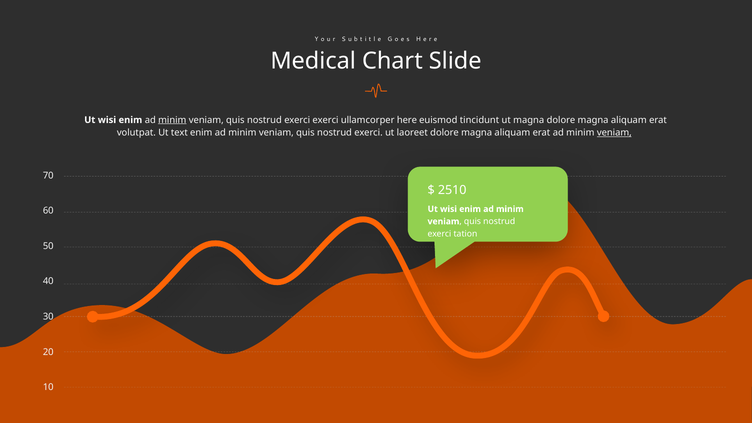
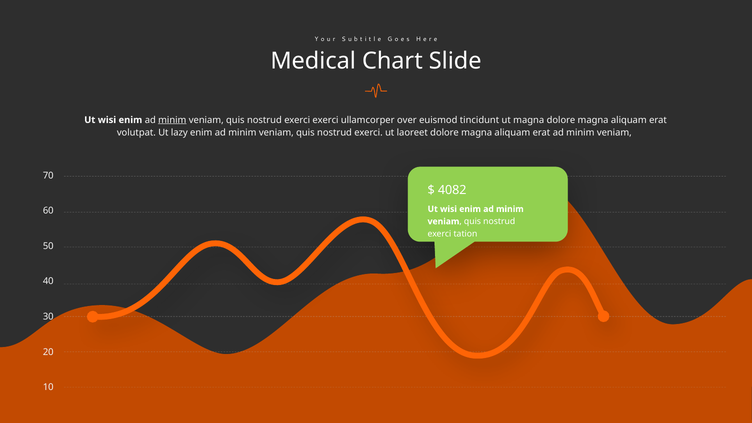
here: here -> over (407, 120)
text: text -> lazy (179, 133)
veniam underline: present -> none (614, 133)
2510: 2510 -> 4082 (452, 190)
